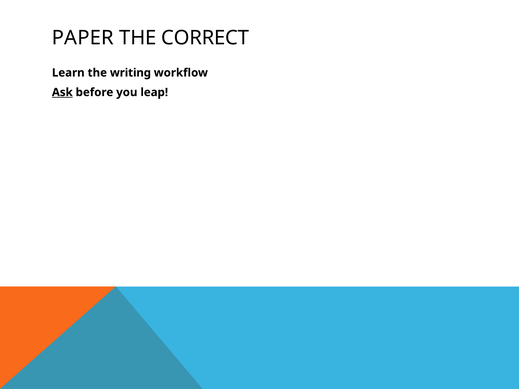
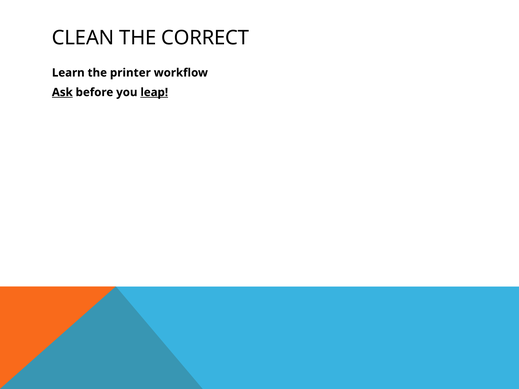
PAPER: PAPER -> CLEAN (83, 38)
writing: writing -> printer (130, 73)
leap underline: none -> present (154, 92)
